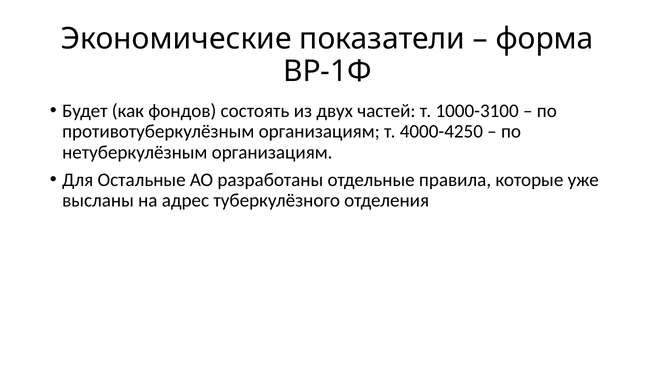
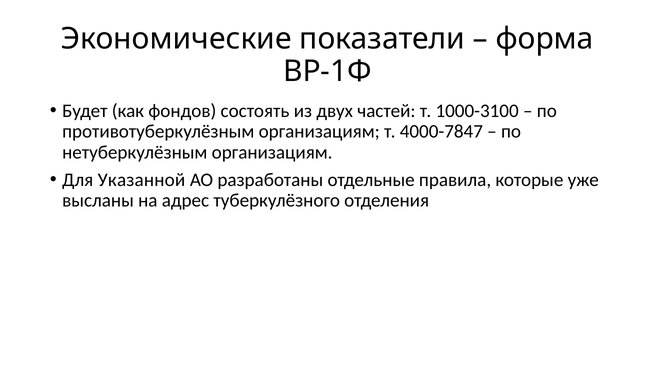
4000-4250: 4000-4250 -> 4000-7847 (441, 131)
Остальные: Остальные -> Указанной (142, 179)
